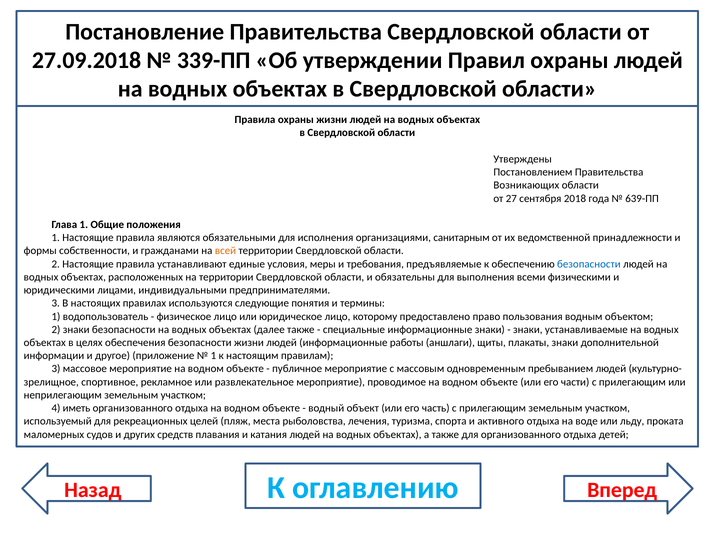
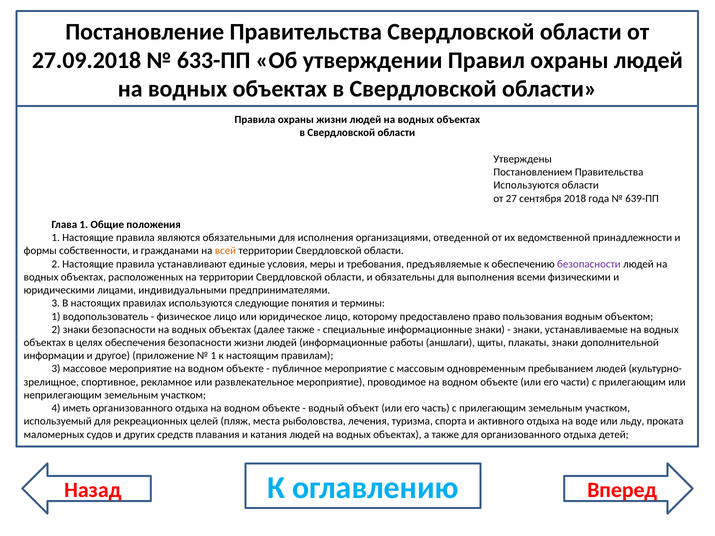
339-ПП: 339-ПП -> 633-ПП (214, 60)
Возникающих: Возникающих -> Используются (526, 185)
санитарным: санитарным -> отведенной (461, 238)
безопасности colour: blue -> purple (589, 264)
